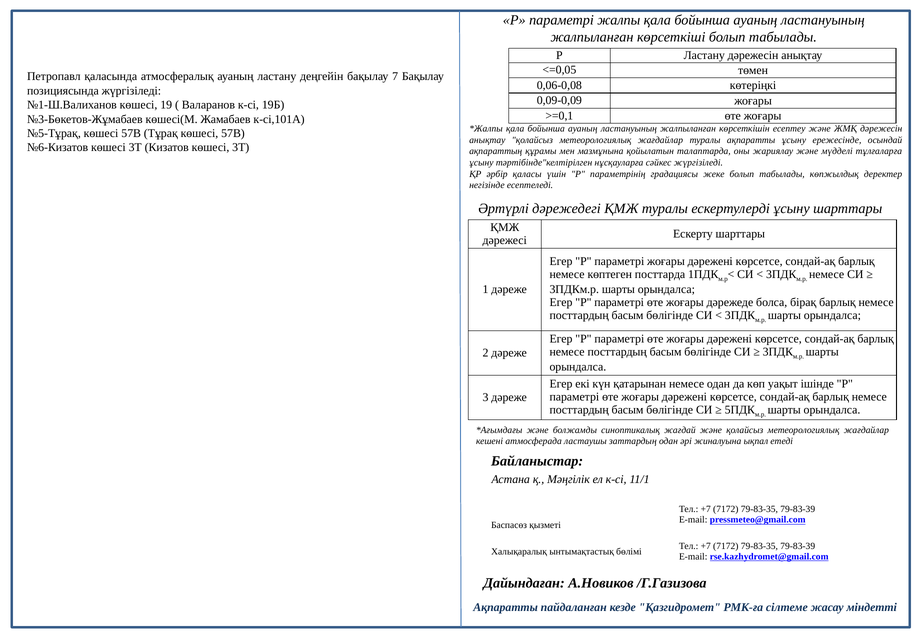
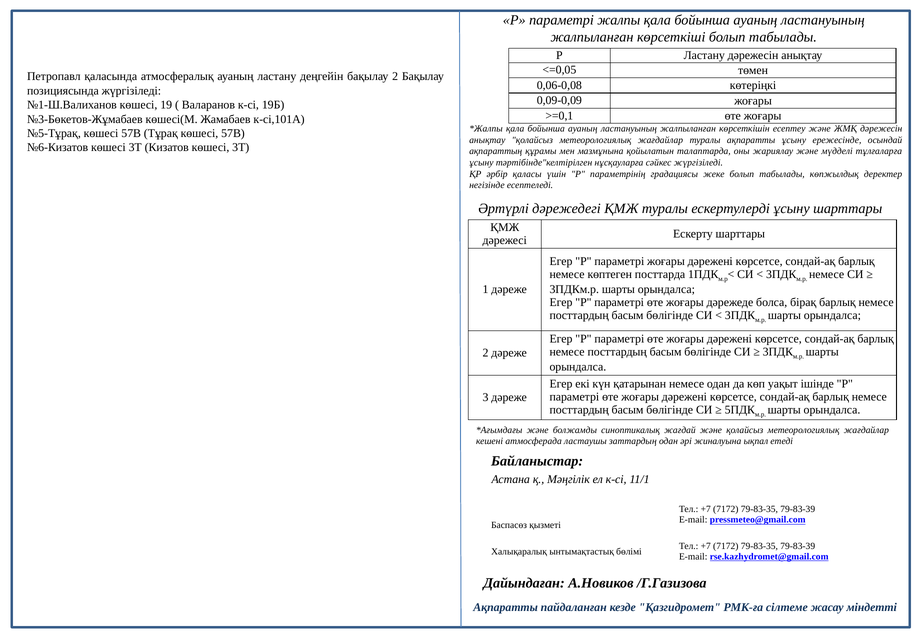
бақылау 7: 7 -> 2 (395, 77)
